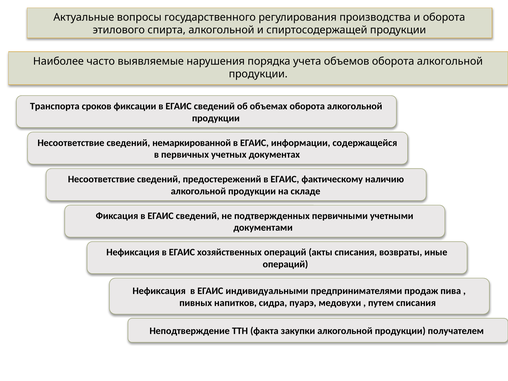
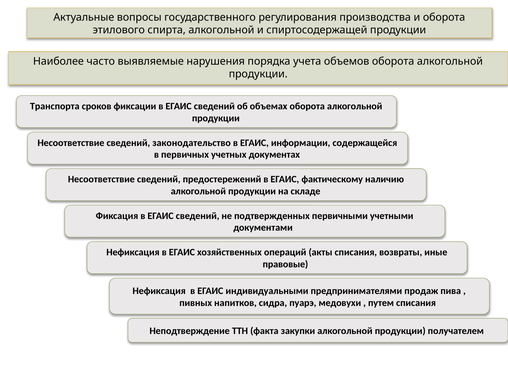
немаркированной: немаркированной -> законодательство (192, 143)
операций: операций -> правовые (285, 264)
